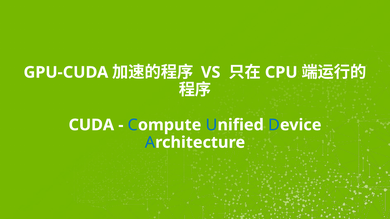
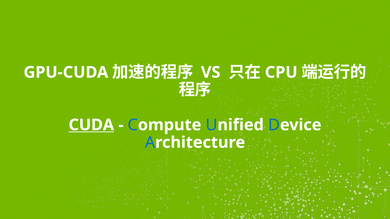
CUDA underline: none -> present (91, 125)
